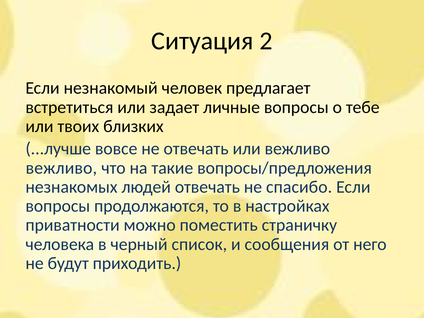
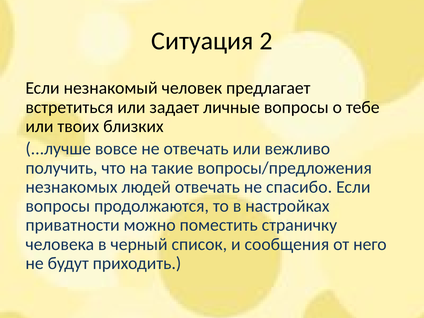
вежливо: вежливо -> получить (61, 168)
